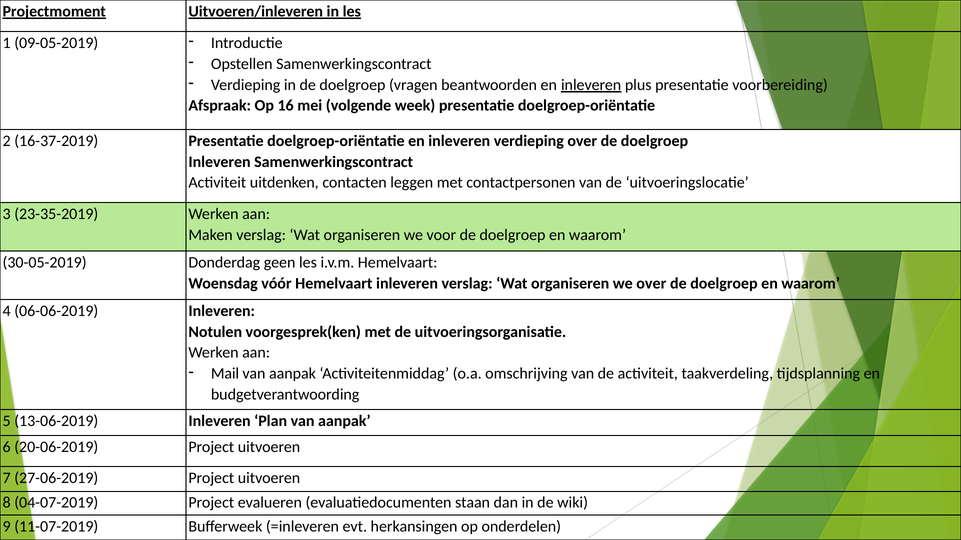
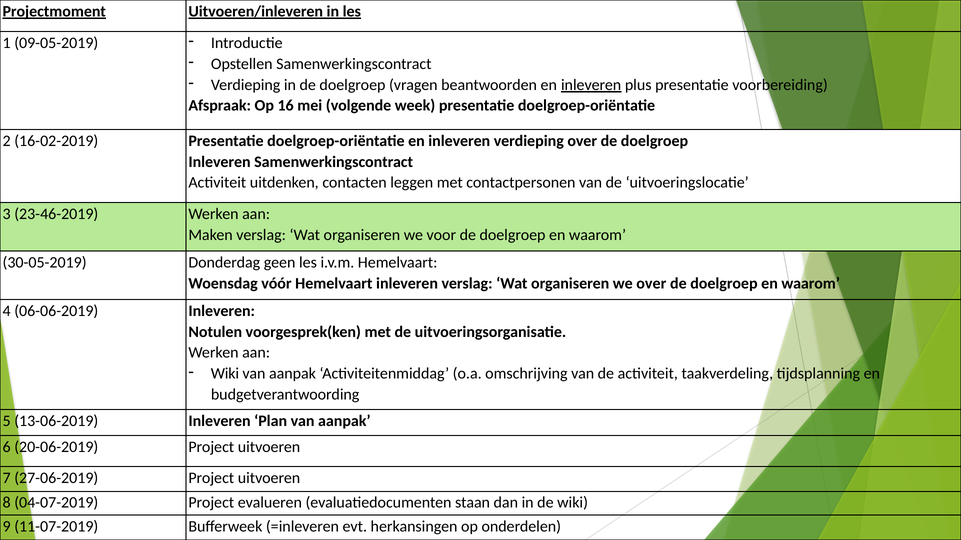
16-37-2019: 16-37-2019 -> 16-02-2019 (56, 141)
23-35-2019: 23-35-2019 -> 23-46-2019 (56, 214)
Mail: Mail -> Wiki (225, 374)
